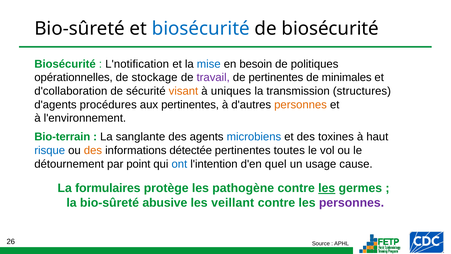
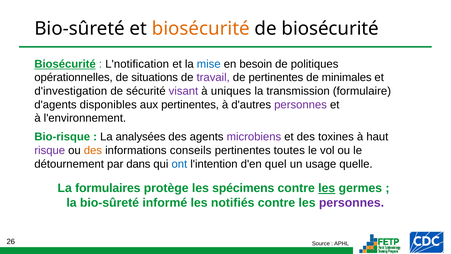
biosécurité colour: blue -> orange (201, 29)
Biosécurité underline: none -> present (65, 64)
stockage: stockage -> situations (155, 77)
d'collaboration: d'collaboration -> d'investigation (71, 91)
visant colour: orange -> purple (183, 91)
structures: structures -> formulaire (362, 91)
procédures: procédures -> disponibles (108, 105)
personnes colour: orange -> purple (301, 105)
Bio-terrain: Bio-terrain -> Bio-risque (62, 137)
sanglante: sanglante -> analysées (141, 137)
microbiens colour: blue -> purple (254, 137)
risque colour: blue -> purple (50, 150)
détectée: détectée -> conseils (191, 150)
point: point -> dans (138, 164)
cause: cause -> quelle (356, 164)
pathogène: pathogène -> spécimens (243, 188)
abusive: abusive -> informé (165, 203)
veillant: veillant -> notifiés (233, 203)
